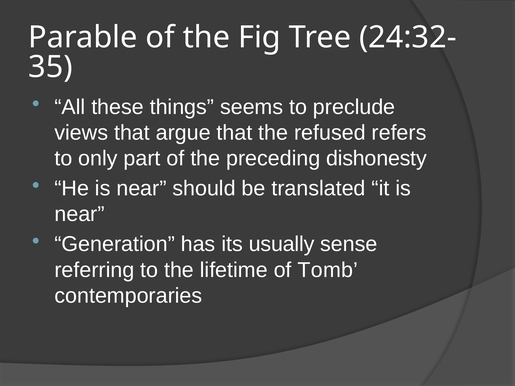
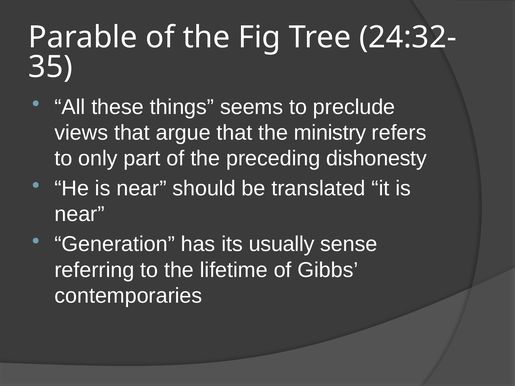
refused: refused -> ministry (330, 133)
Tomb: Tomb -> Gibbs (328, 270)
